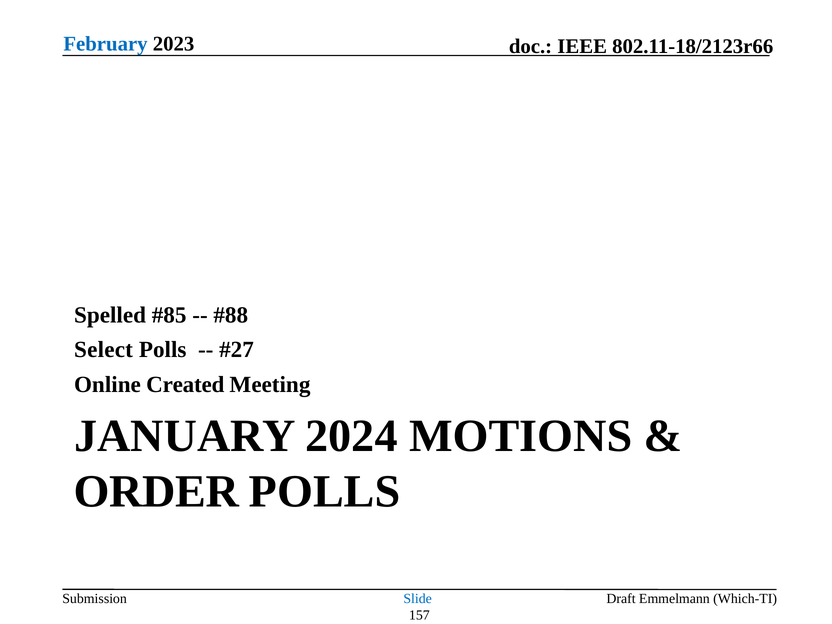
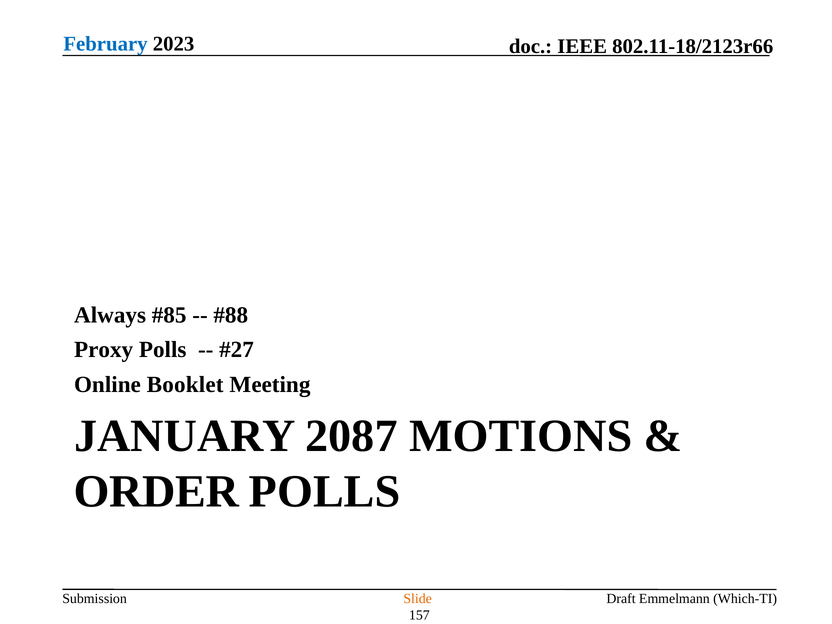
Spelled: Spelled -> Always (110, 315)
Select: Select -> Proxy (104, 350)
Created: Created -> Booklet (185, 384)
2024: 2024 -> 2087 (351, 436)
Slide colour: blue -> orange (418, 598)
